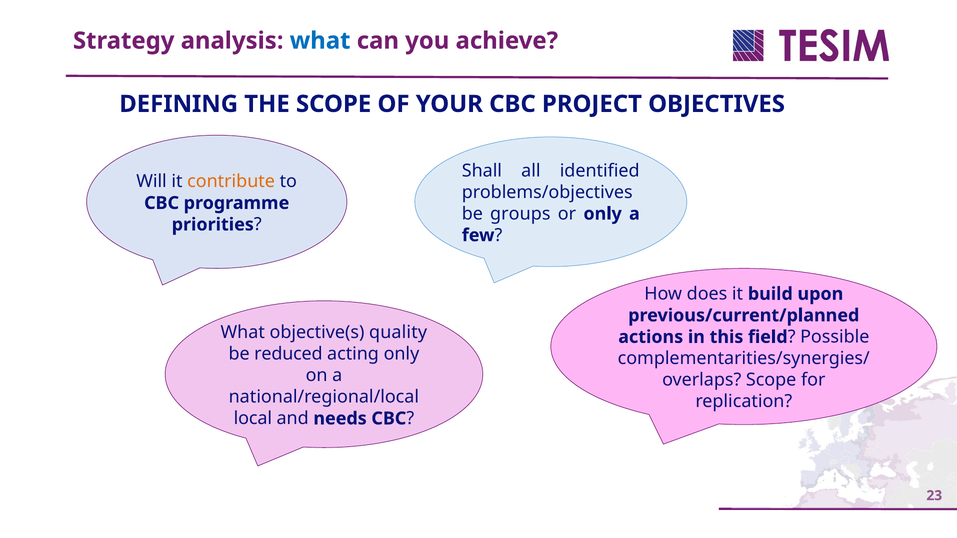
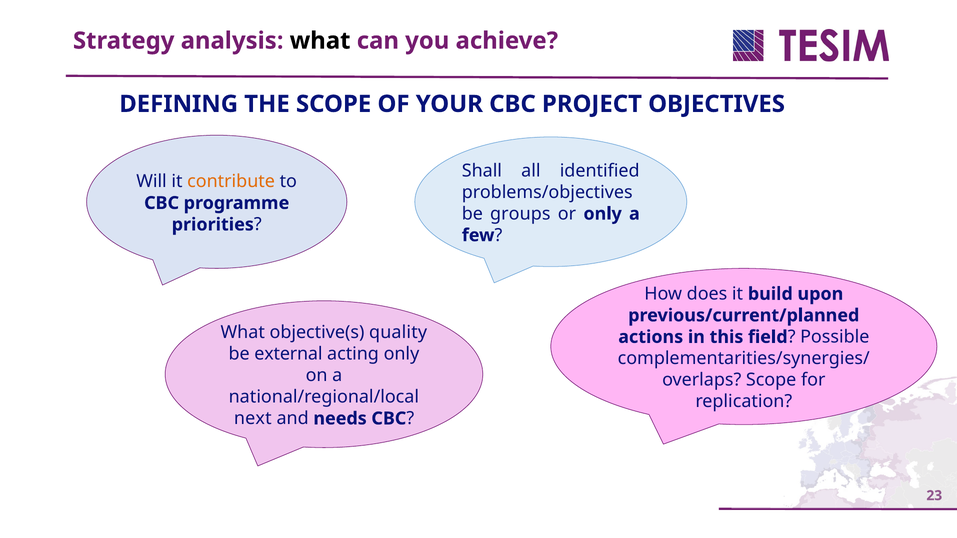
what colour: blue -> black (320, 41)
reduced: reduced -> external (288, 354)
local: local -> next (253, 419)
